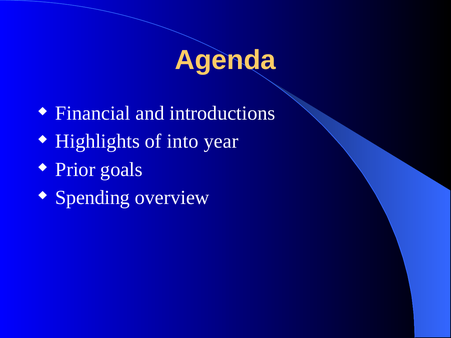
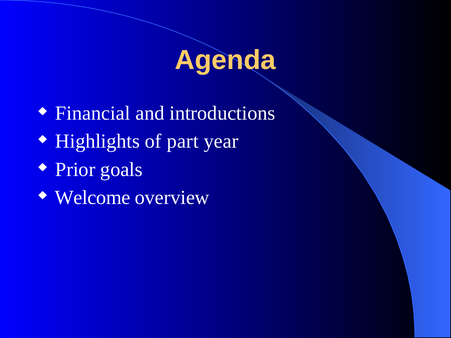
into: into -> part (183, 141)
Spending: Spending -> Welcome (93, 198)
